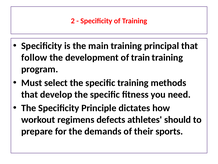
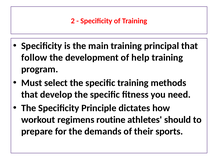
train: train -> help (140, 57)
defects: defects -> routine (111, 119)
